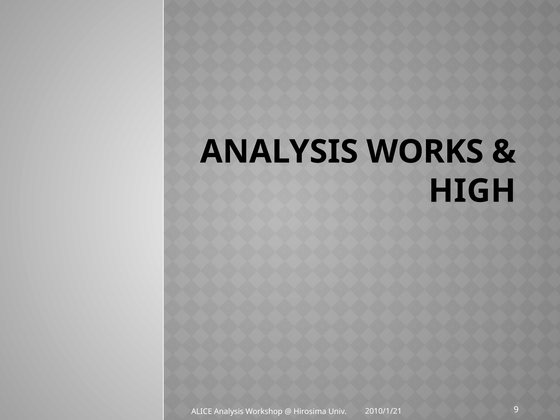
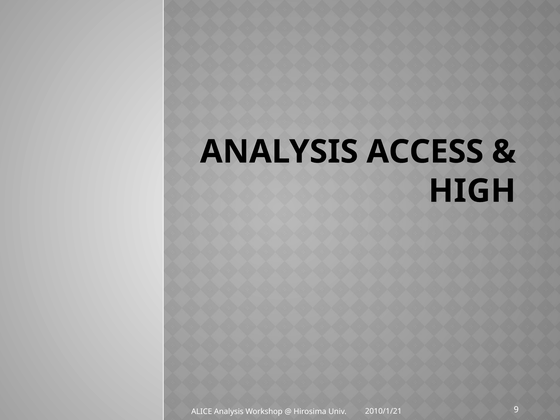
WORKS: WORKS -> ACCESS (425, 152)
